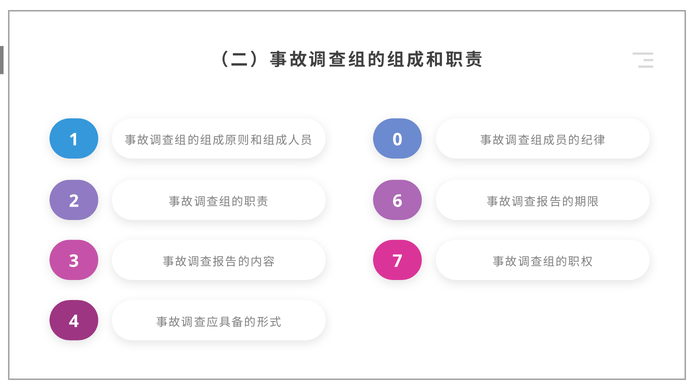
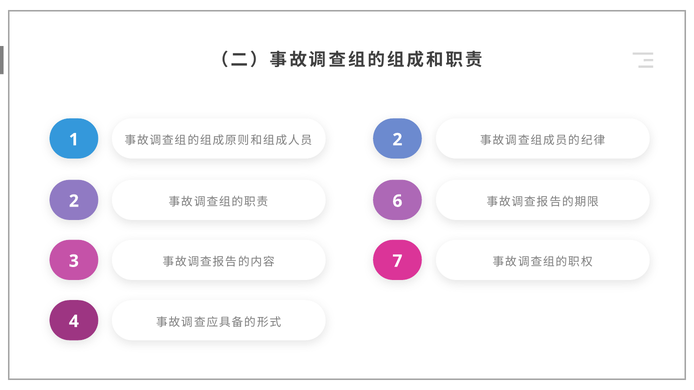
1 0: 0 -> 2 (397, 140)
